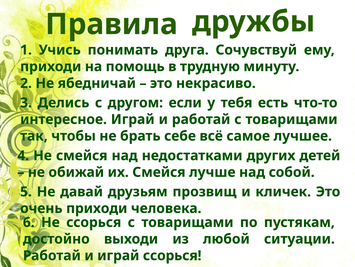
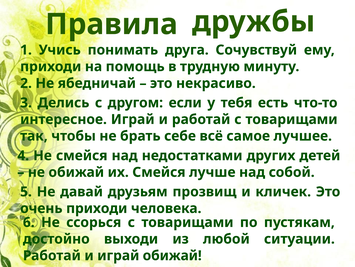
играй ссорься: ссорься -> обижай (172, 255)
